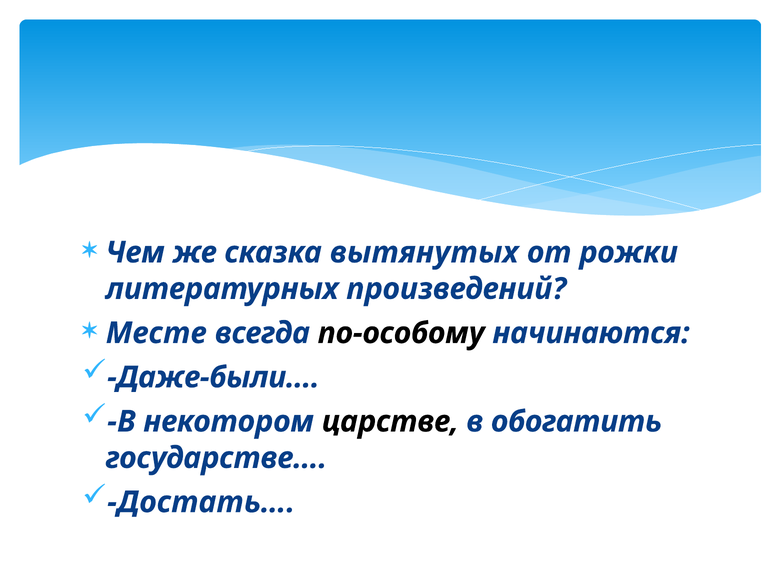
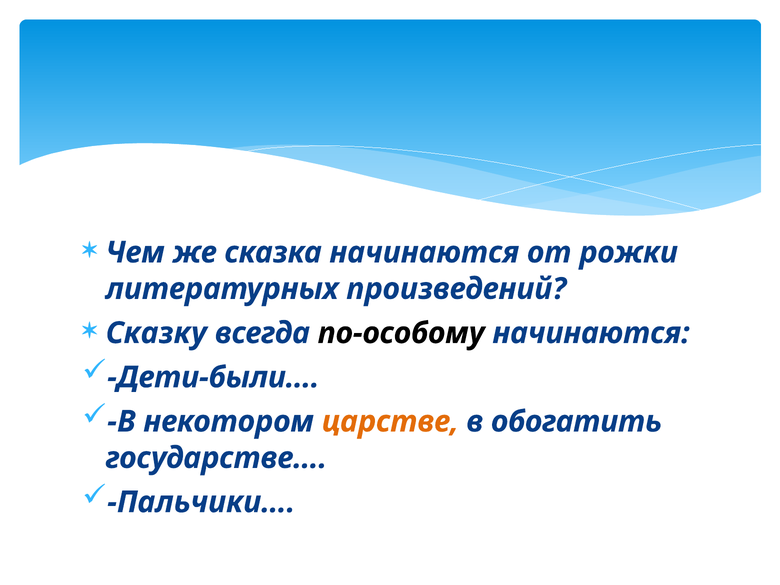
сказка вытянутых: вытянутых -> начинаются (424, 252)
Месте: Месте -> Сказку (156, 333)
Даже-были…: Даже-были… -> Дети-были… (213, 377)
царстве colour: black -> orange (390, 422)
Достать…: Достать… -> Пальчики… (201, 502)
